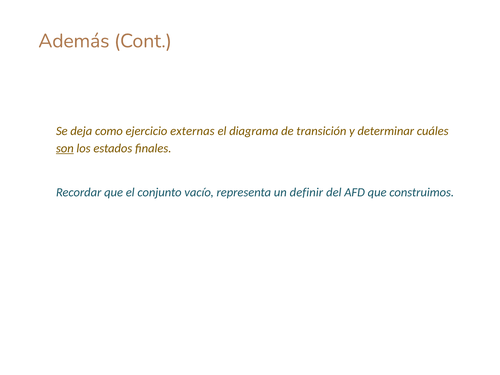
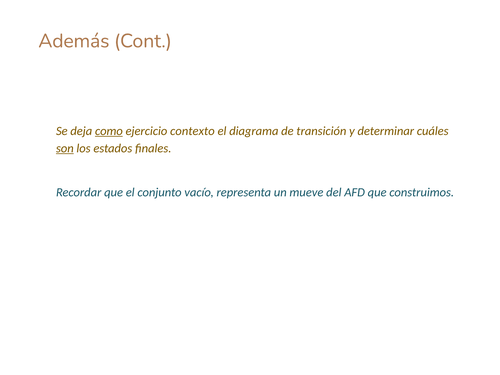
como underline: none -> present (109, 131)
externas: externas -> contexto (192, 131)
definir: definir -> mueve (306, 192)
